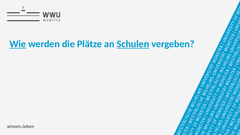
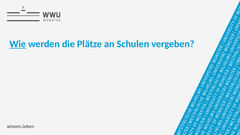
Schulen underline: present -> none (133, 44)
